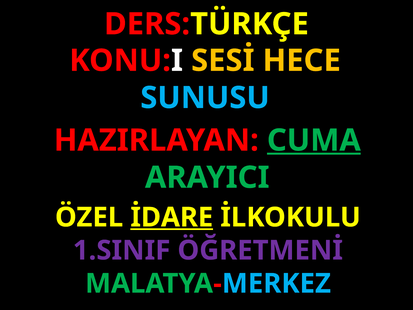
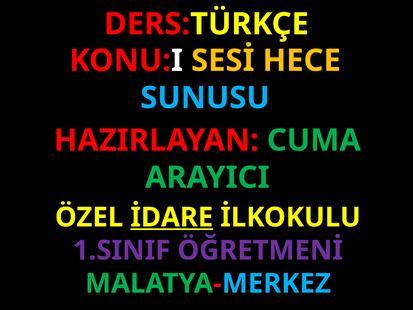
CUMA underline: present -> none (314, 140)
